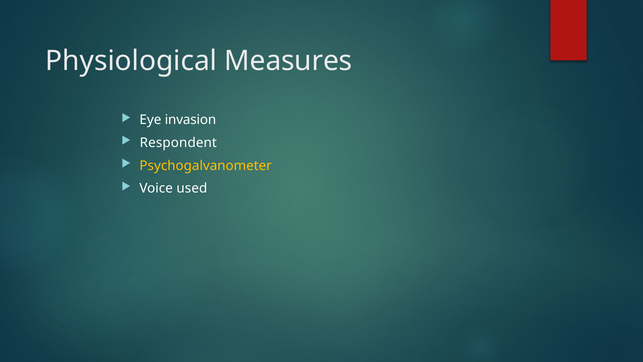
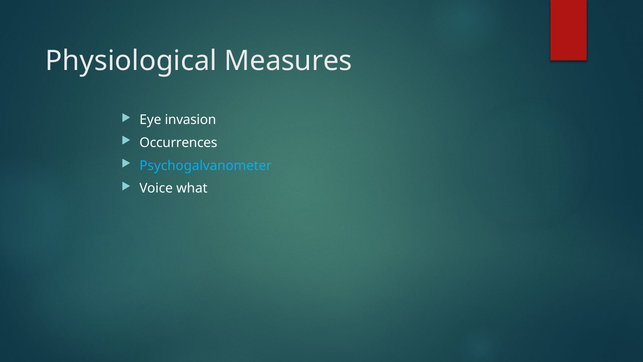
Respondent: Respondent -> Occurrences (178, 143)
Psychogalvanometer colour: yellow -> light blue (206, 165)
used: used -> what (192, 188)
